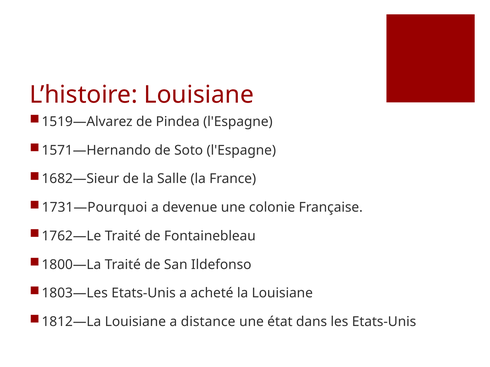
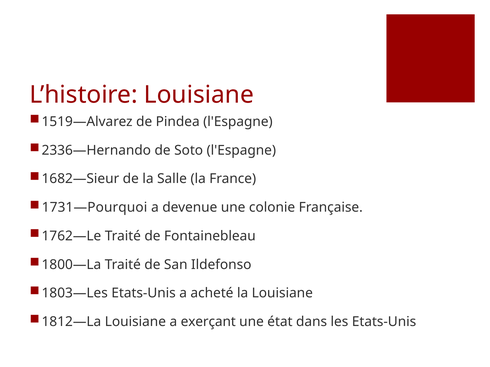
1571—Hernando: 1571—Hernando -> 2336—Hernando (96, 150)
distance: distance -> exerçant (208, 322)
